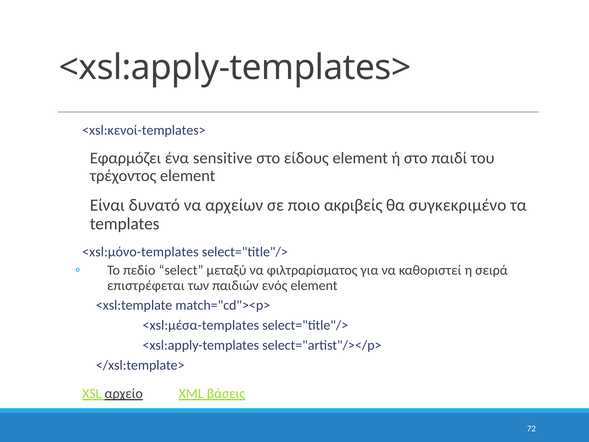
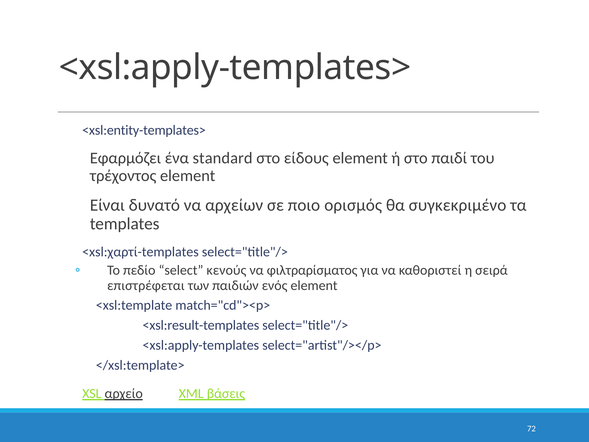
<xsl:κενοί-templates>: <xsl:κενοί-templates> -> <xsl:entity-templates> (144, 130)
sensitive: sensitive -> standard (223, 158)
ακριβείς: ακριβείς -> ορισμός (353, 205)
<xsl:μόνο-templates: <xsl:μόνο-templates -> <xsl:χαρτί-templates (140, 252)
μεταξύ: μεταξύ -> κενούς (226, 270)
<xsl:μέσα-templates: <xsl:μέσα-templates -> <xsl:result-templates (201, 325)
